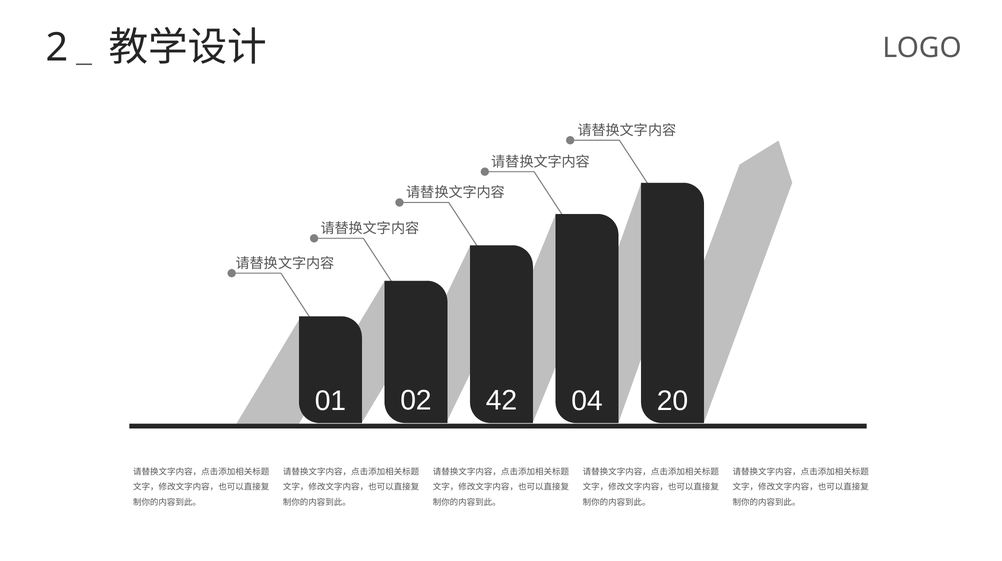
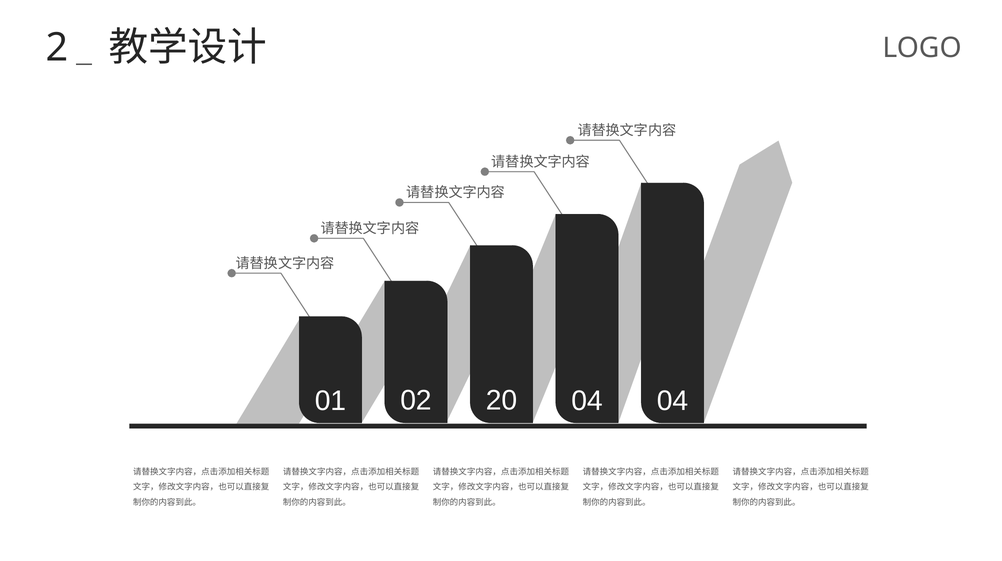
42: 42 -> 20 (501, 401)
04 20: 20 -> 04 (673, 401)
